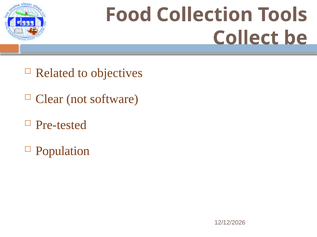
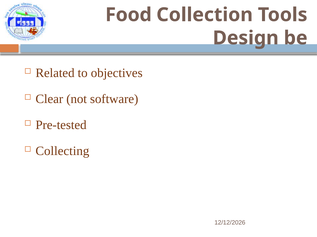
Collect: Collect -> Design (246, 38)
Population: Population -> Collecting (62, 151)
